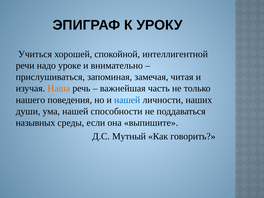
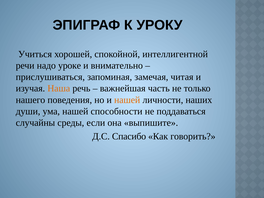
нашей colour: blue -> orange (127, 100)
назывных: назывных -> случайны (35, 123)
Мутный: Мутный -> Спасибо (129, 136)
